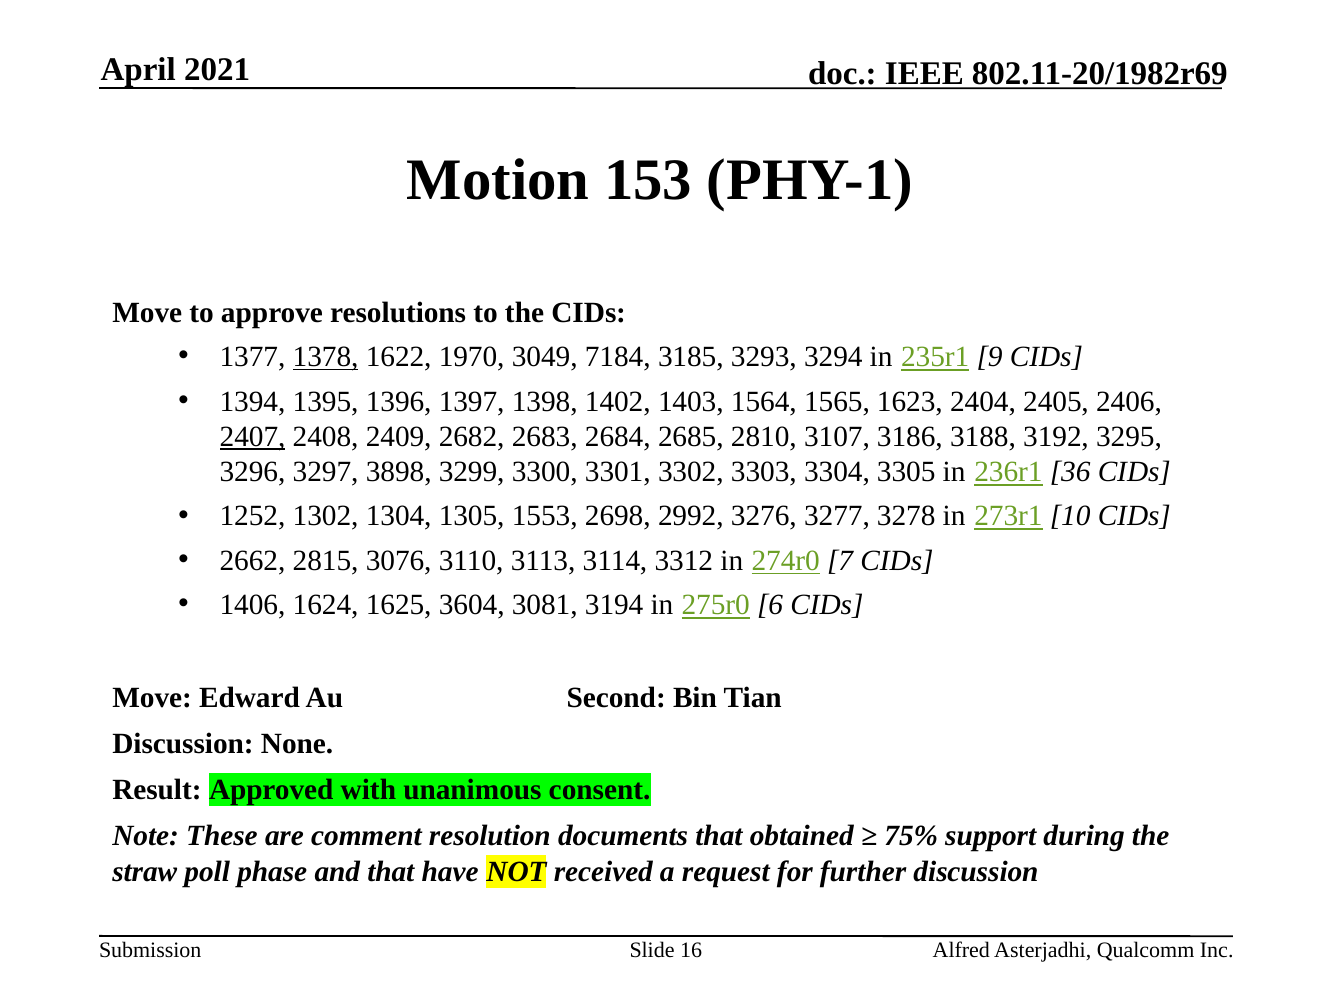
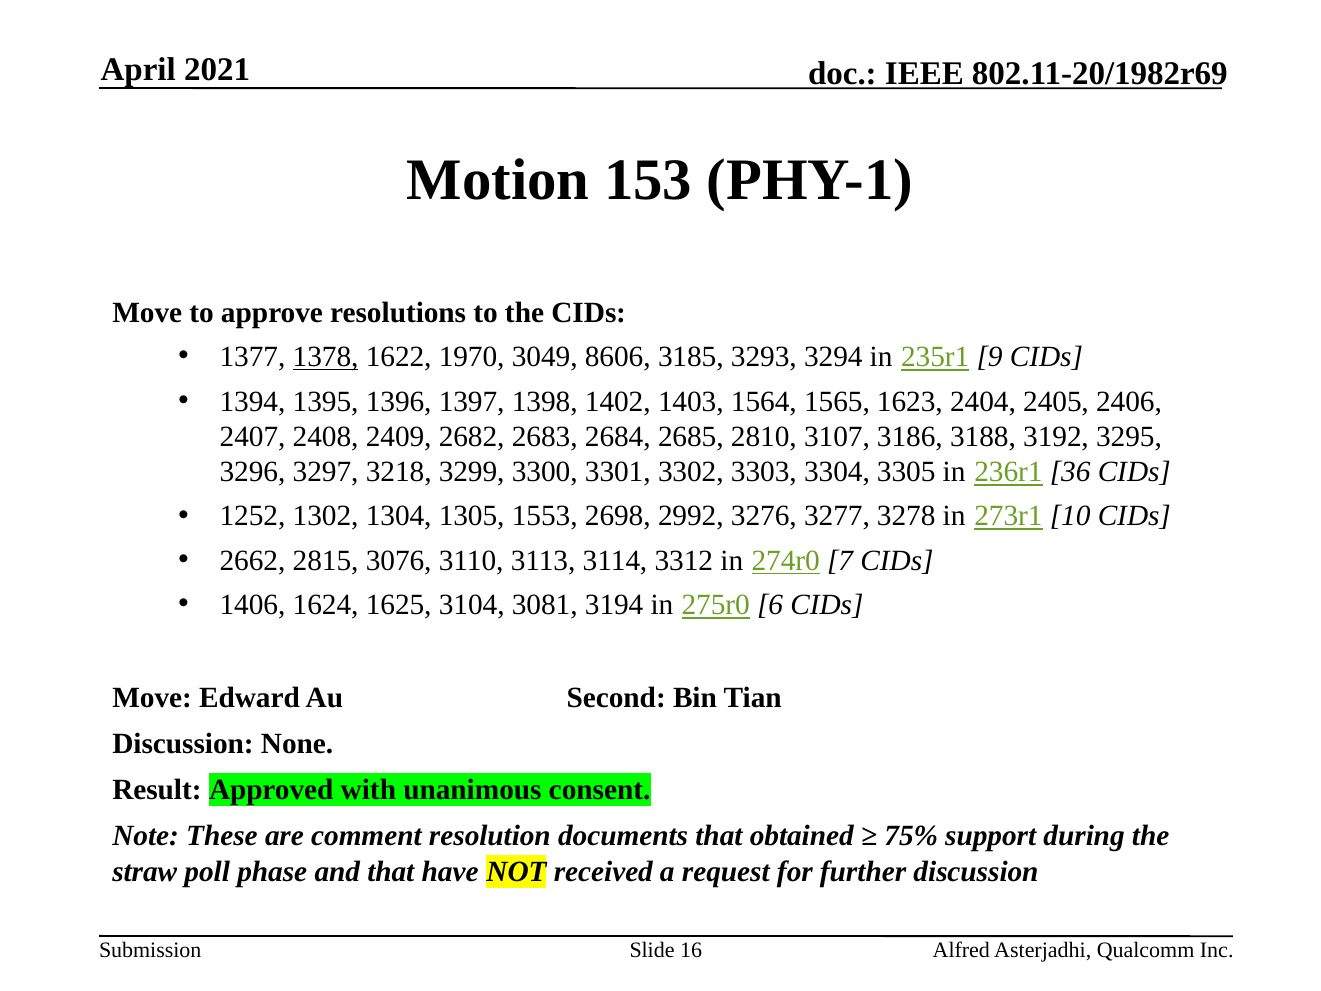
7184: 7184 -> 8606 (618, 357)
2407 underline: present -> none (253, 436)
3898: 3898 -> 3218 (399, 472)
3604: 3604 -> 3104 (472, 605)
